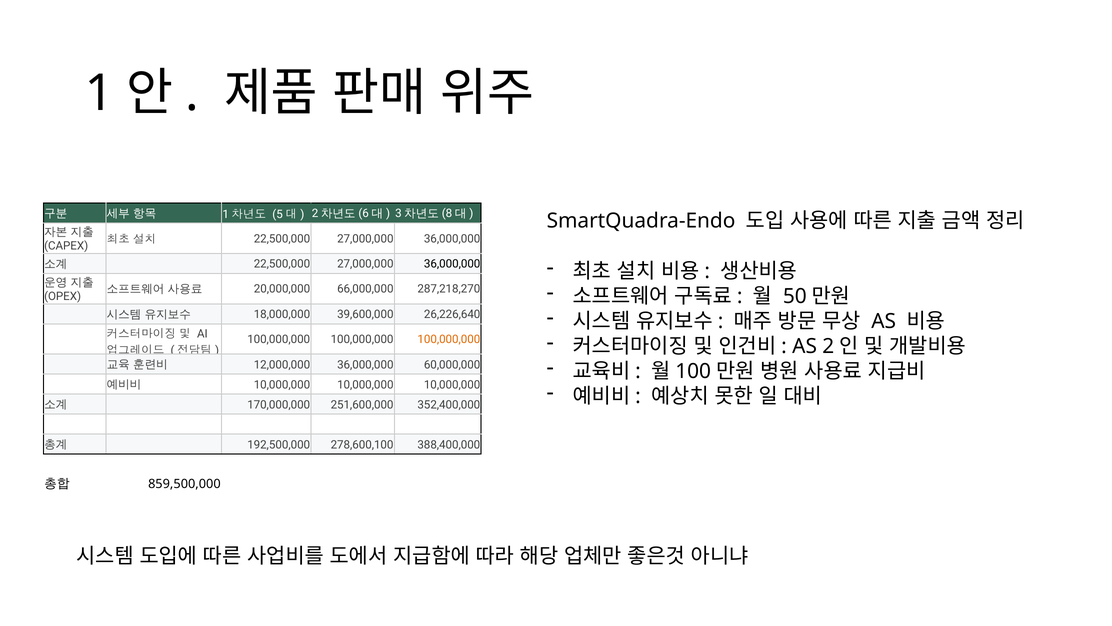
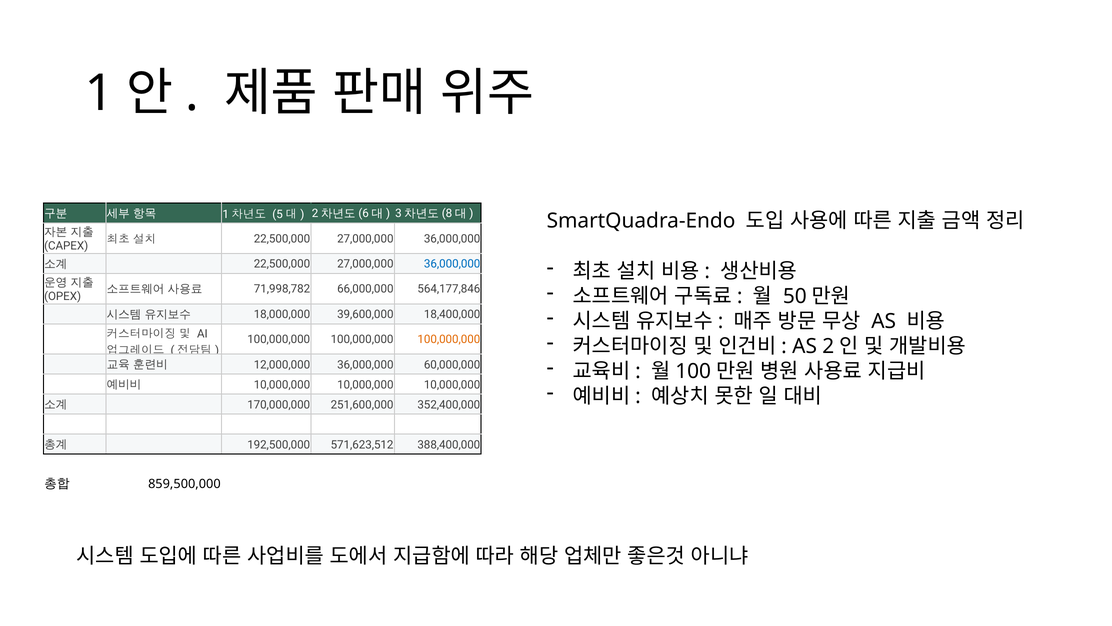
36,000,000 colour: black -> blue (452, 264)
20,000,000: 20,000,000 -> 71,998,782 (282, 289)
287,218,270: 287,218,270 -> 564,177,846 (449, 289)
26,226,640: 26,226,640 -> 18,400,000 (452, 314)
278,600,100: 278,600,100 -> 571,623,512 (362, 444)
